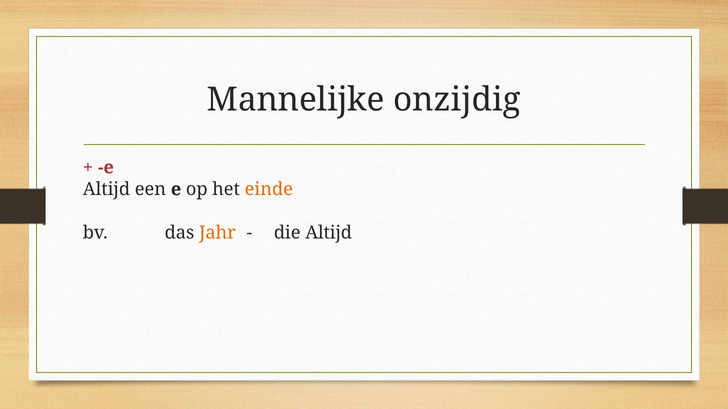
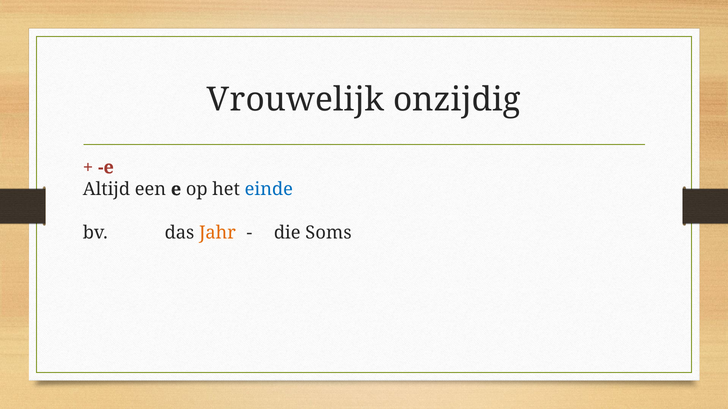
Mannelijke: Mannelijke -> Vrouwelijk (296, 100)
einde colour: orange -> blue (269, 189)
die Altijd: Altijd -> Soms (329, 233)
